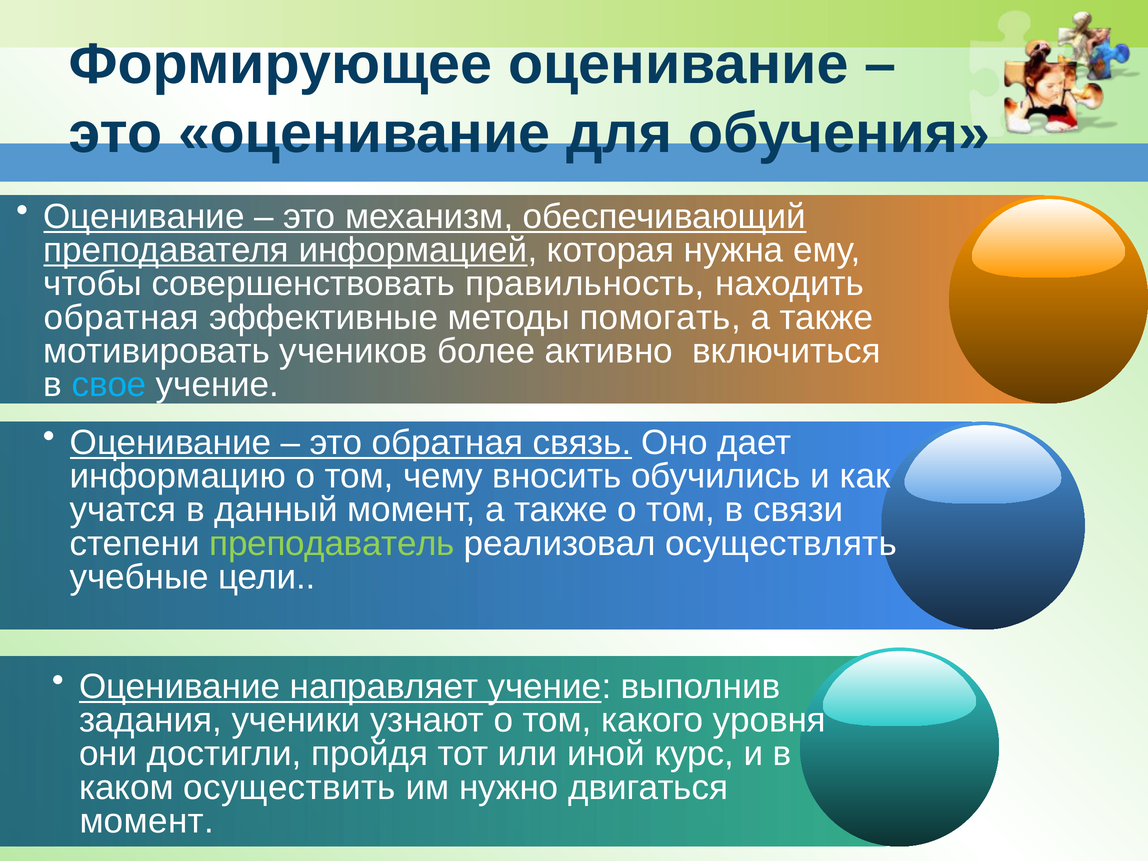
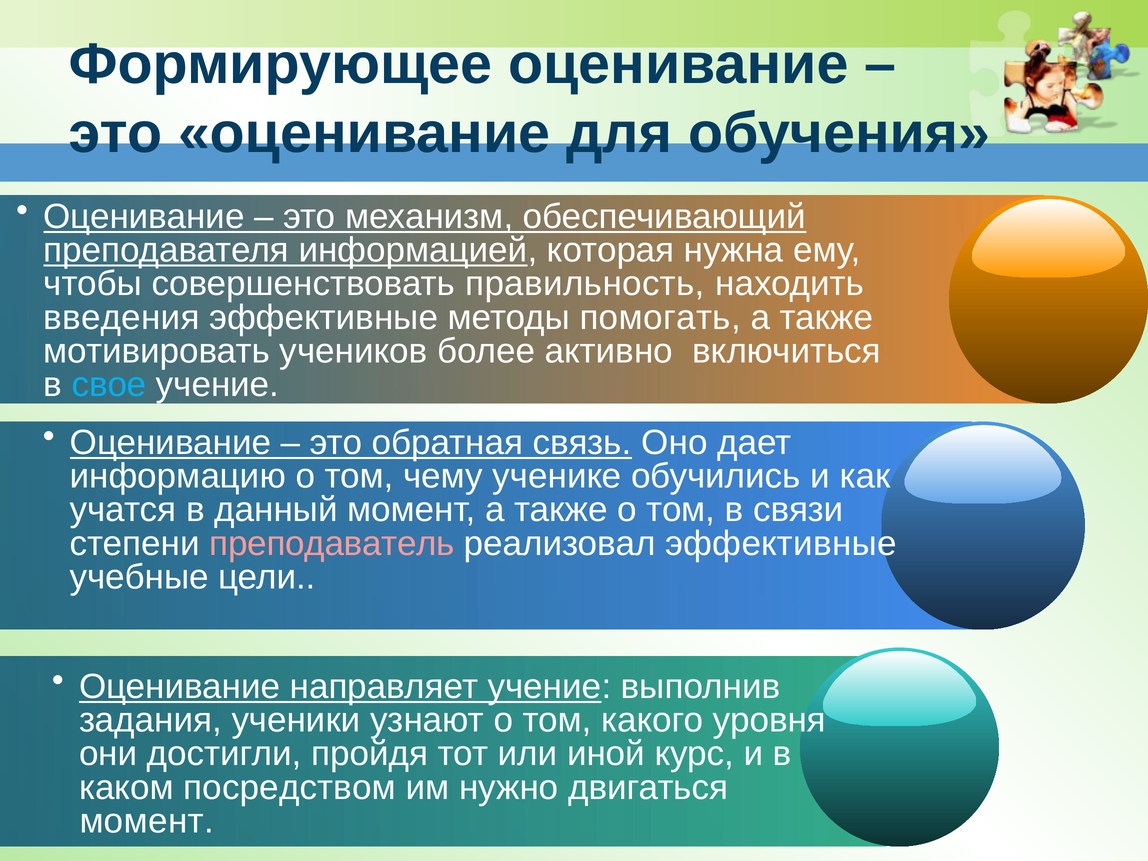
обратная: обратная -> введения (121, 318)
вносить: вносить -> ученике (557, 476)
преподаватель colour: light green -> pink (332, 544)
реализовал осуществлять: осуществлять -> эффективные (781, 544)
осуществить: осуществить -> посредством (290, 788)
